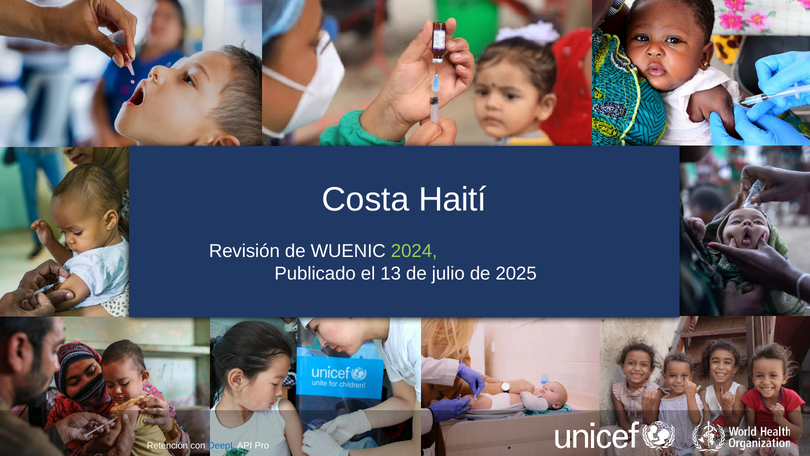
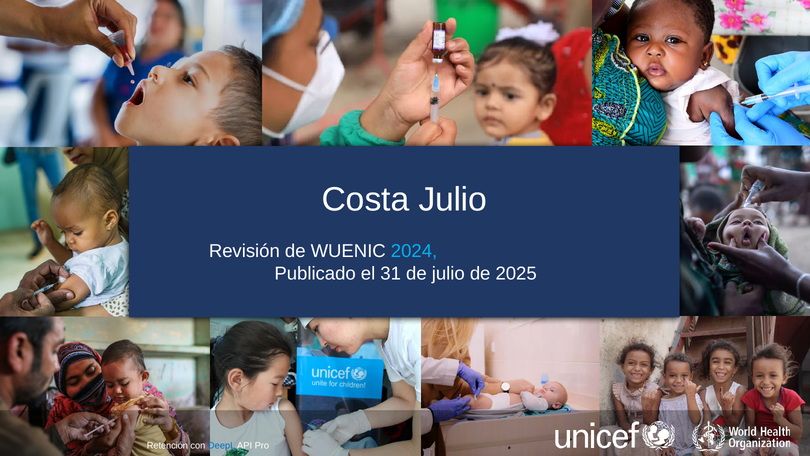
Costa Haití: Haití -> Julio (453, 199)
2024 colour: light green -> light blue (414, 251)
13: 13 -> 31 (391, 274)
